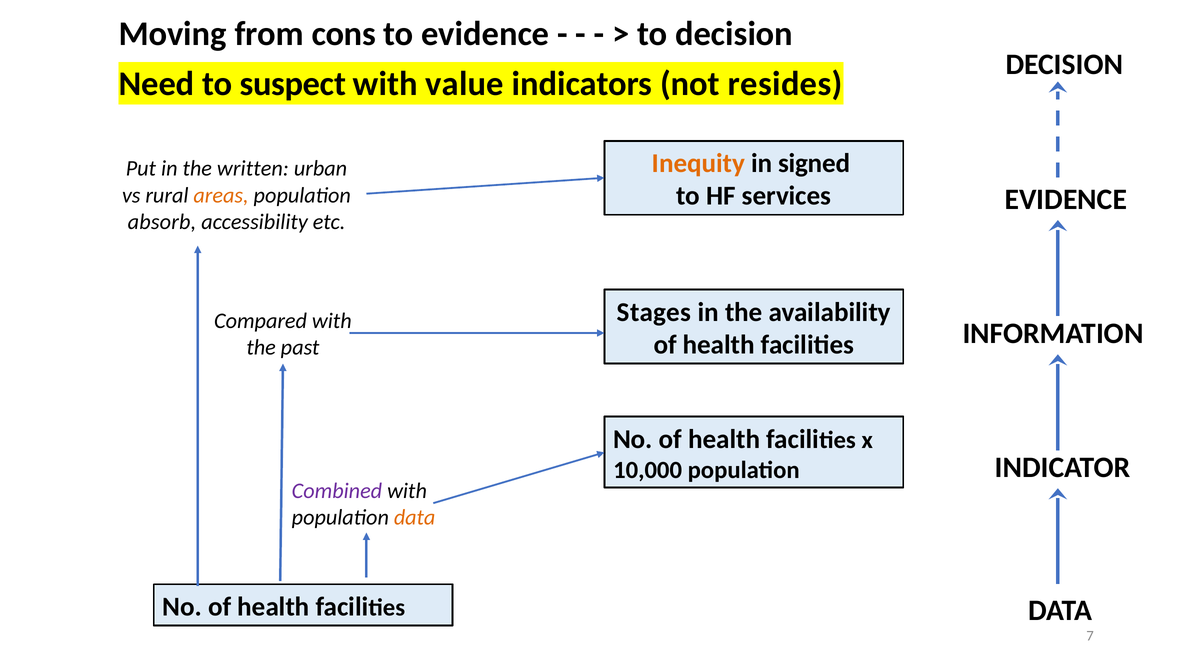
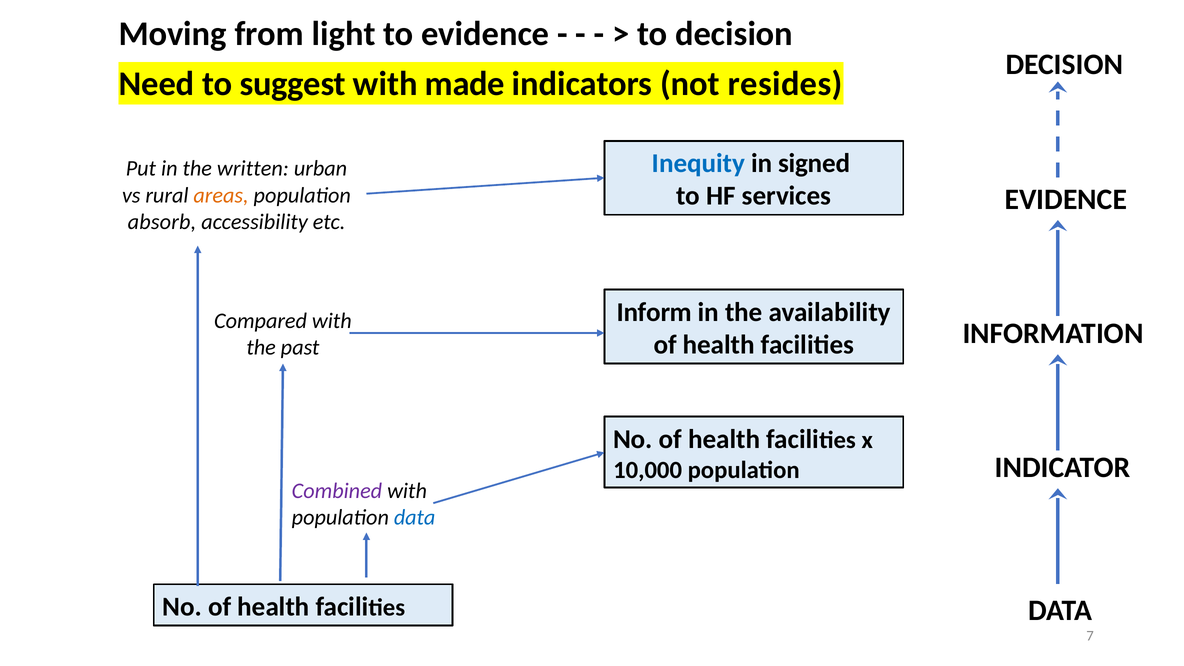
cons: cons -> light (344, 34)
suspect: suspect -> suggest (293, 84)
value: value -> made (465, 84)
Inequity colour: orange -> blue (698, 163)
Stages: Stages -> Inform (654, 312)
data colour: orange -> blue (415, 518)
